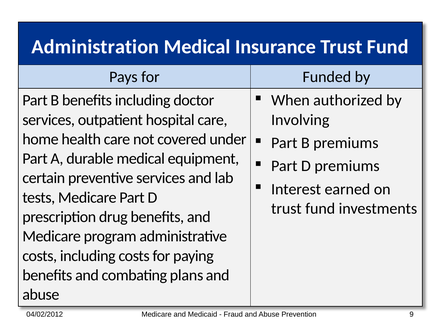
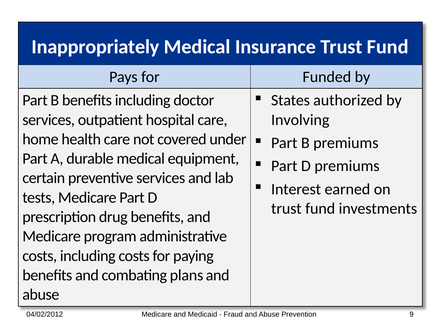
Administration: Administration -> Inappropriately (96, 47)
When: When -> States (290, 100)
